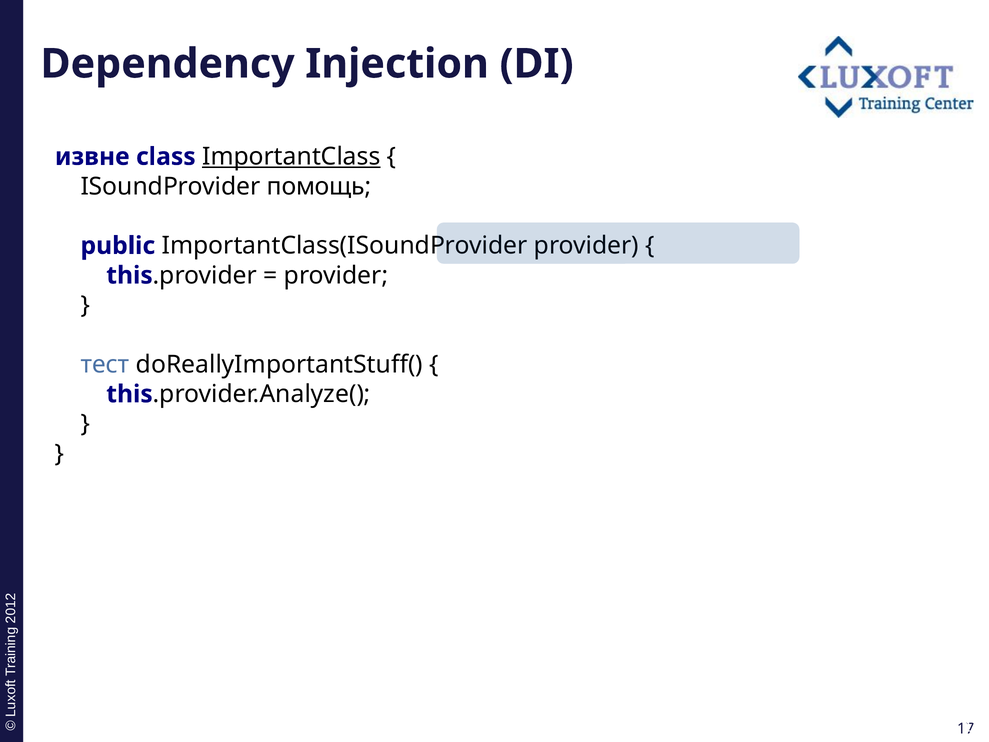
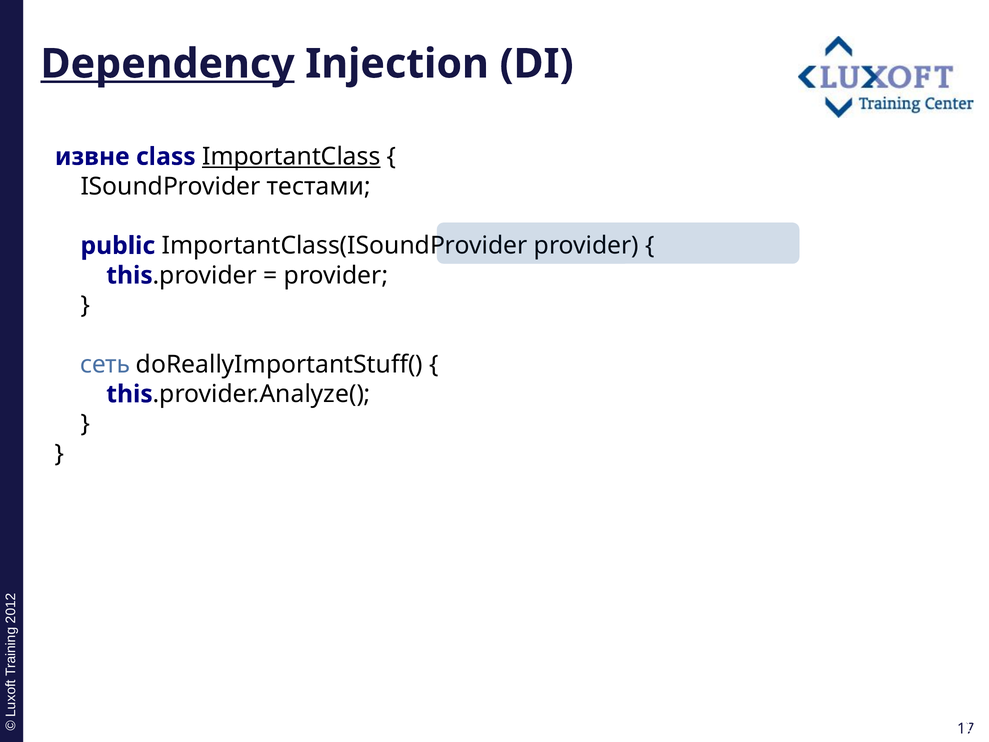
Dependency underline: none -> present (168, 64)
помощь: помощь -> тестами (319, 186)
тест: тест -> сеть (105, 364)
